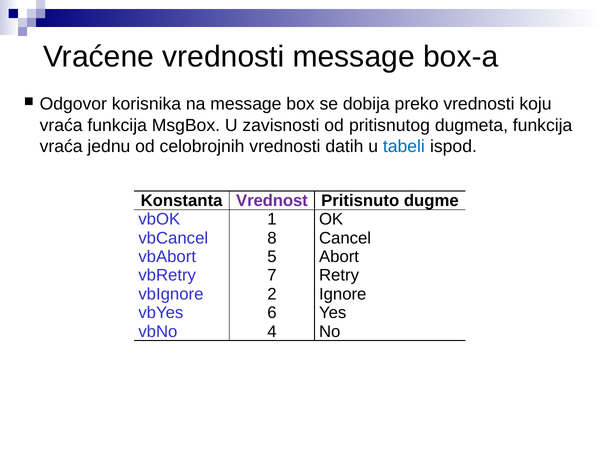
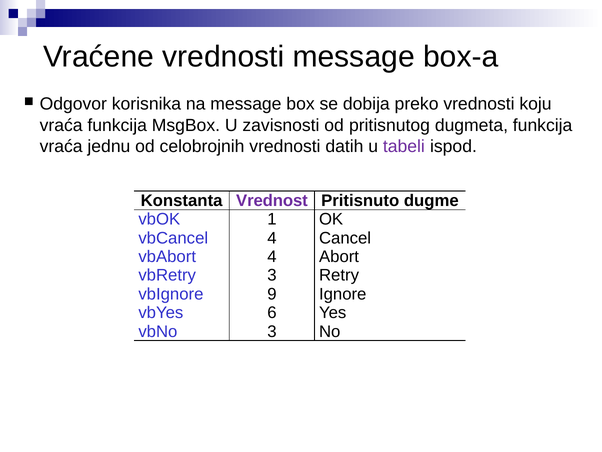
tabeli colour: blue -> purple (404, 146)
vbCancel 8: 8 -> 4 (272, 238)
vbAbort 5: 5 -> 4 (272, 256)
vbRetry 7: 7 -> 3 (272, 275)
2: 2 -> 9 (272, 294)
vbNo 4: 4 -> 3 (272, 331)
